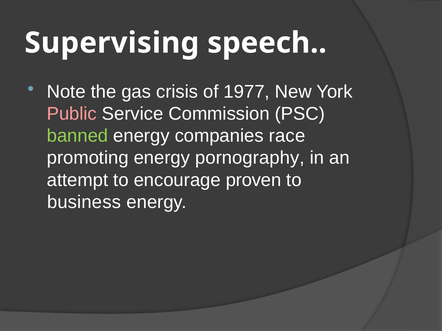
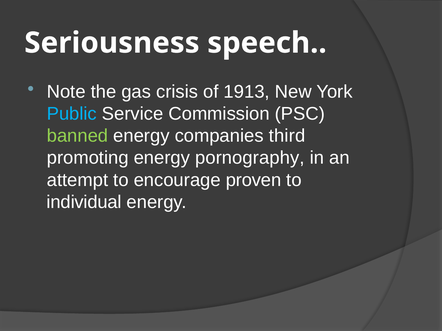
Supervising: Supervising -> Seriousness (112, 43)
1977: 1977 -> 1913 (247, 92)
Public colour: pink -> light blue (72, 114)
race: race -> third (287, 136)
business: business -> individual (84, 202)
